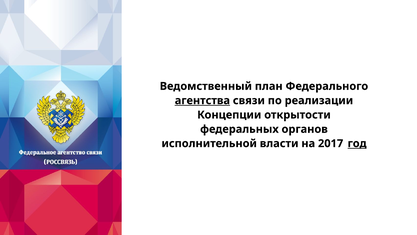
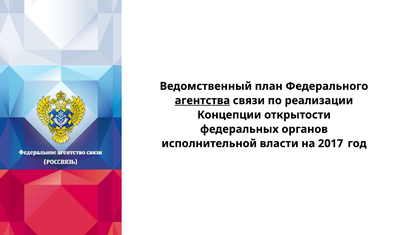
год underline: present -> none (357, 143)
